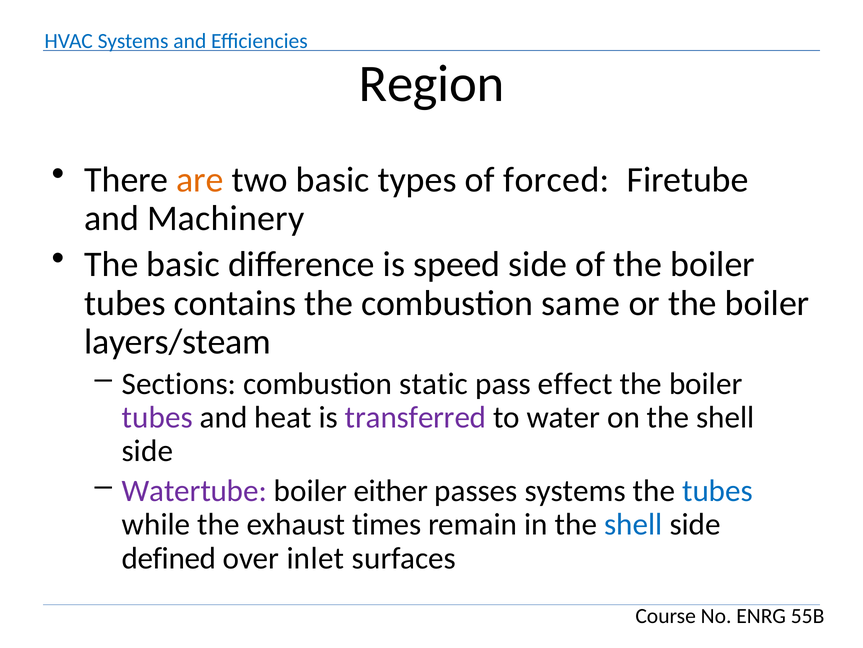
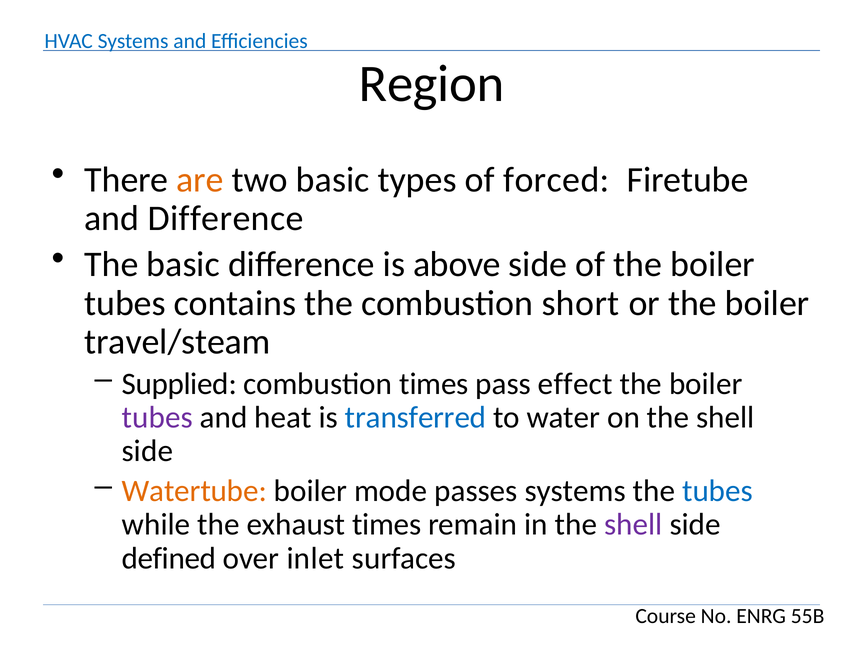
and Machinery: Machinery -> Difference (226, 218)
speed: speed -> above (457, 264)
same: same -> short (580, 303)
layers/steam: layers/steam -> travel/steam (177, 342)
Sections: Sections -> Supplied (179, 383)
combustion static: static -> times (434, 383)
transferred colour: purple -> blue (416, 417)
Watertube colour: purple -> orange (194, 490)
either: either -> mode (391, 490)
shell colour: blue -> purple (633, 524)
